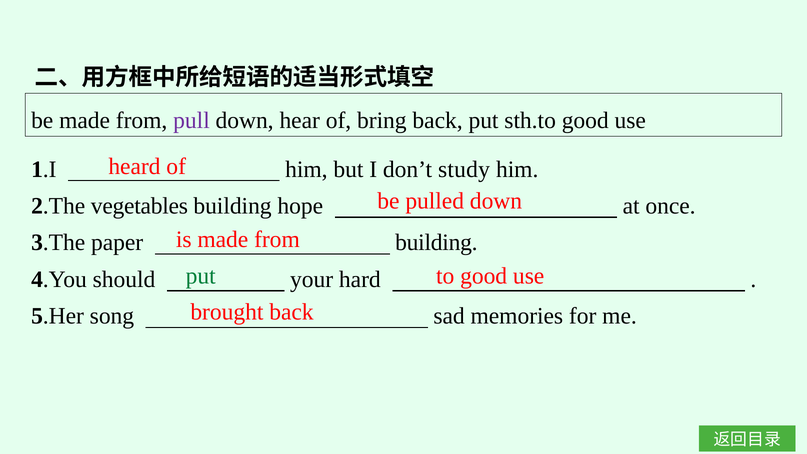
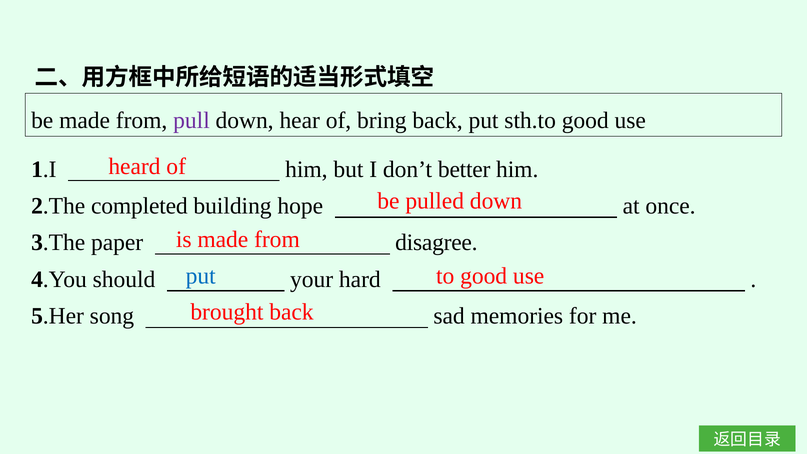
study: study -> better (464, 169)
vegetables: vegetables -> completed (139, 206)
paper building: building -> disagree (436, 243)
put colour: green -> blue (201, 276)
